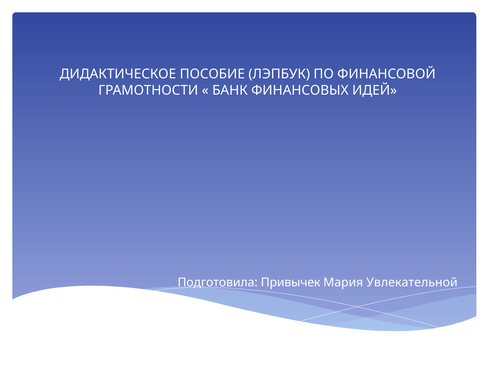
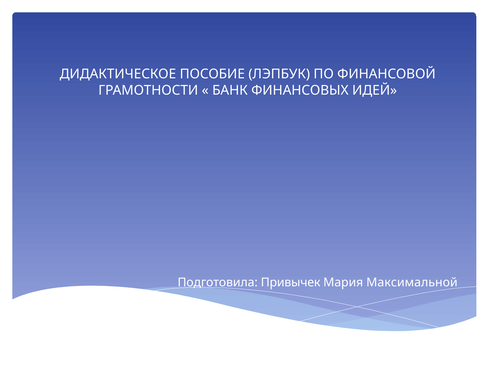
Увлекательной: Увлекательной -> Максимальной (412, 282)
